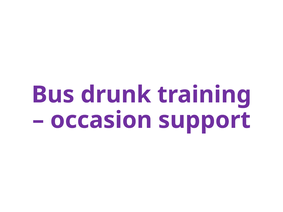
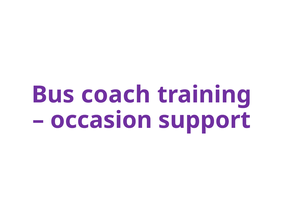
drunk: drunk -> coach (116, 95)
